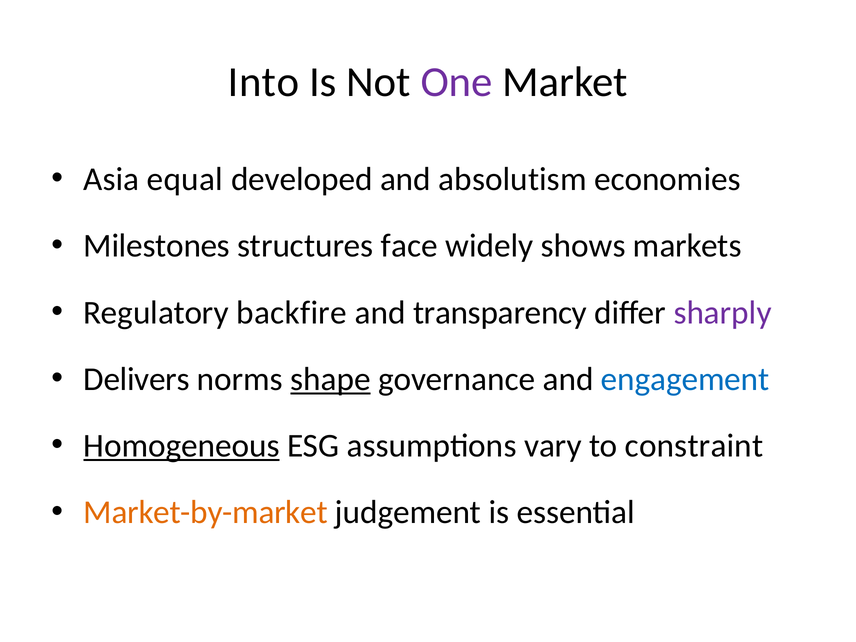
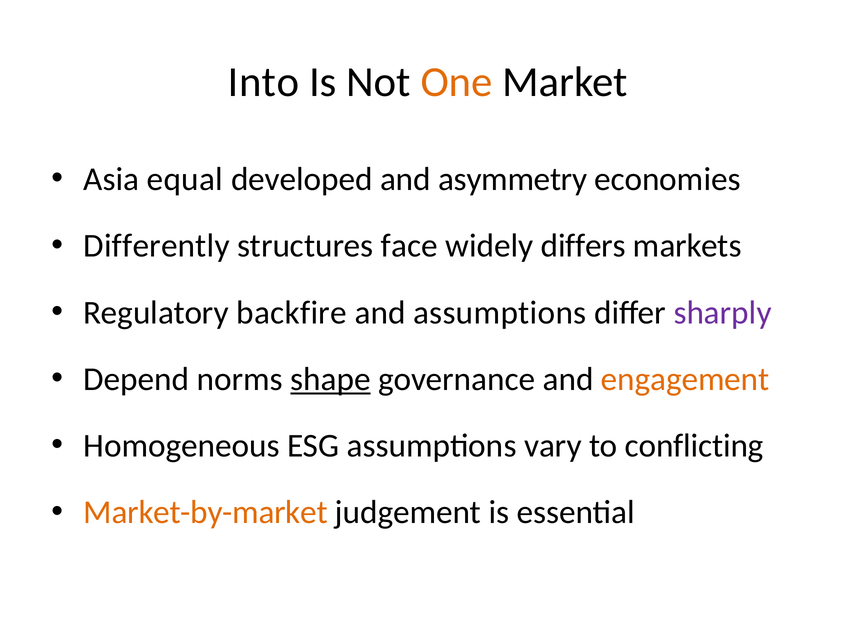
One colour: purple -> orange (457, 82)
absolutism: absolutism -> asymmetry (513, 179)
Milestones: Milestones -> Differently (157, 246)
shows: shows -> differs (583, 246)
and transparency: transparency -> assumptions (500, 313)
Delivers: Delivers -> Depend (136, 379)
engagement colour: blue -> orange (685, 379)
Homogeneous underline: present -> none (182, 446)
constraint: constraint -> conflicting (694, 446)
